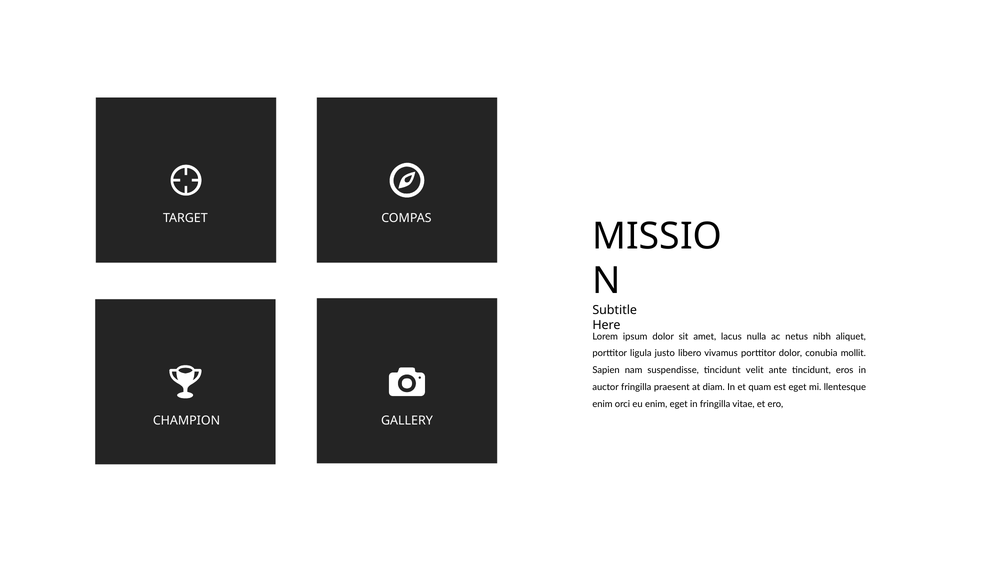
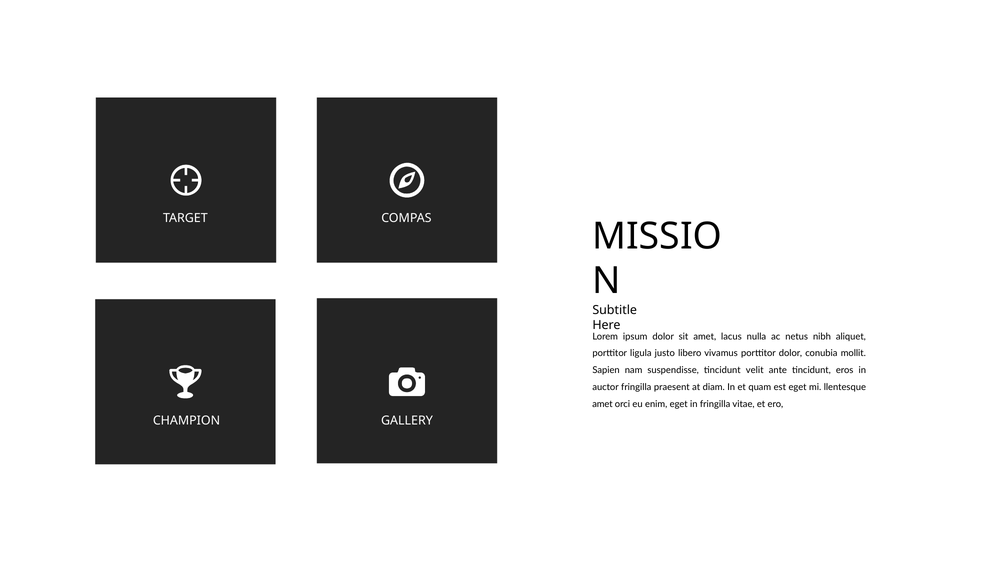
enim: enim -> amet (602, 404)
